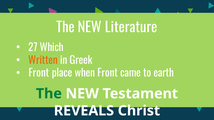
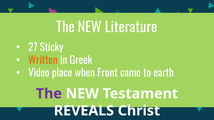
Which: Which -> Sticky (52, 48)
Front: Front -> Video (39, 73)
The colour: green -> purple (49, 94)
